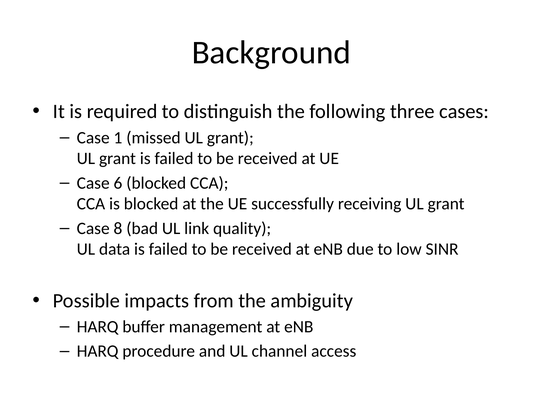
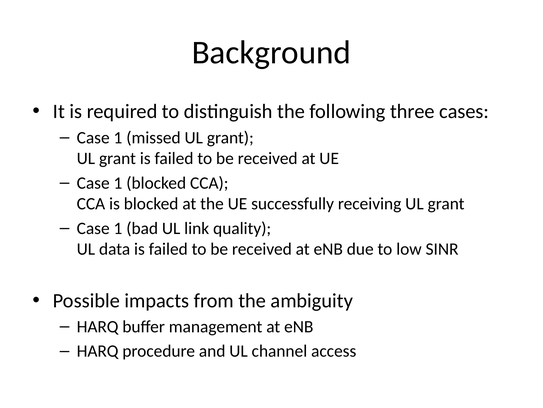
6: 6 -> 1 (118, 183)
8: 8 -> 1 (118, 228)
